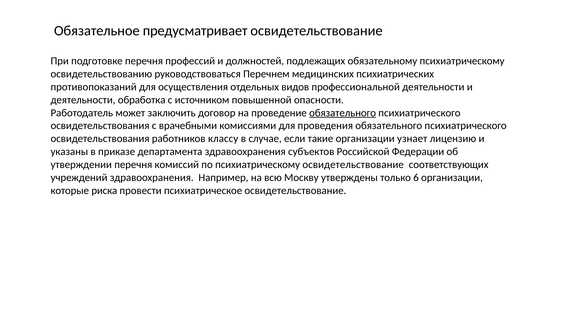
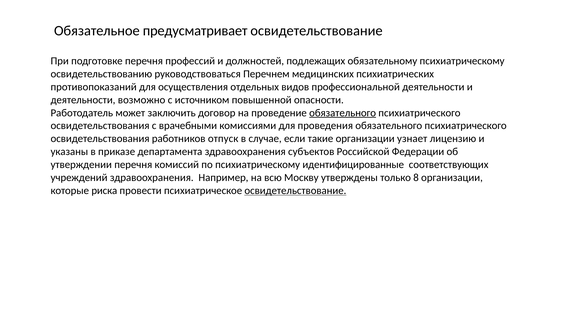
обработка: обработка -> возможно (142, 100)
классу: классу -> отпуск (223, 138)
психиатрическому освидетельствование: освидетельствование -> идентифицированные (353, 164)
6: 6 -> 8 (416, 177)
освидетельствование underline: none -> present (295, 190)
